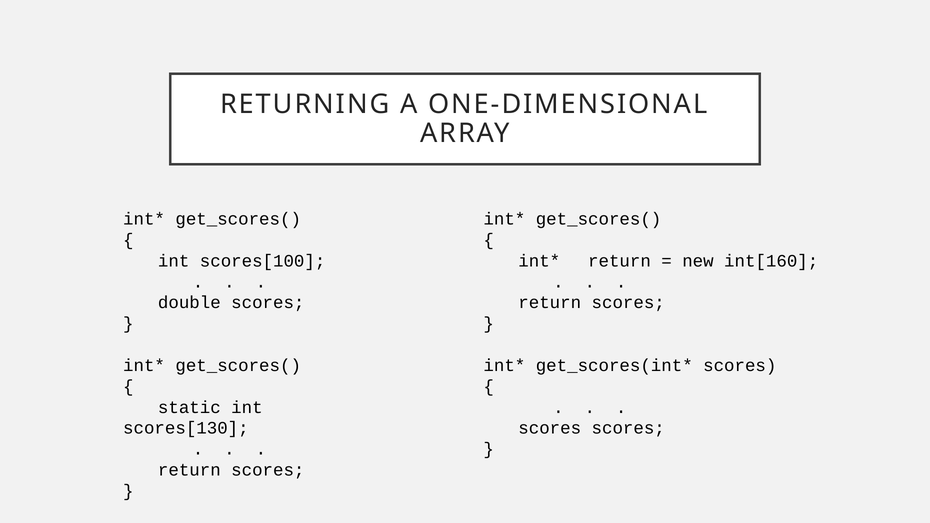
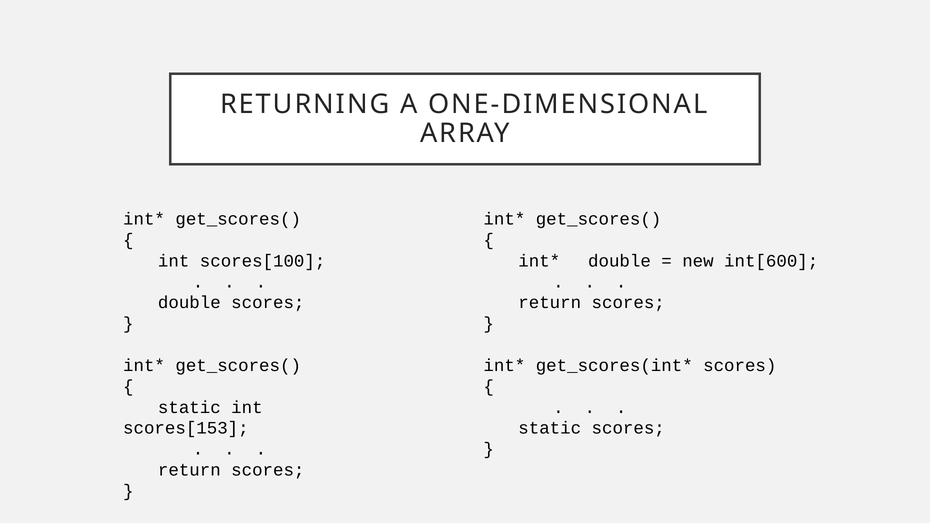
return: return -> double (619, 261)
int[160: int[160 -> int[600 (771, 261)
scores[130: scores[130 -> scores[153 (186, 428)
scores: scores -> static (550, 428)
